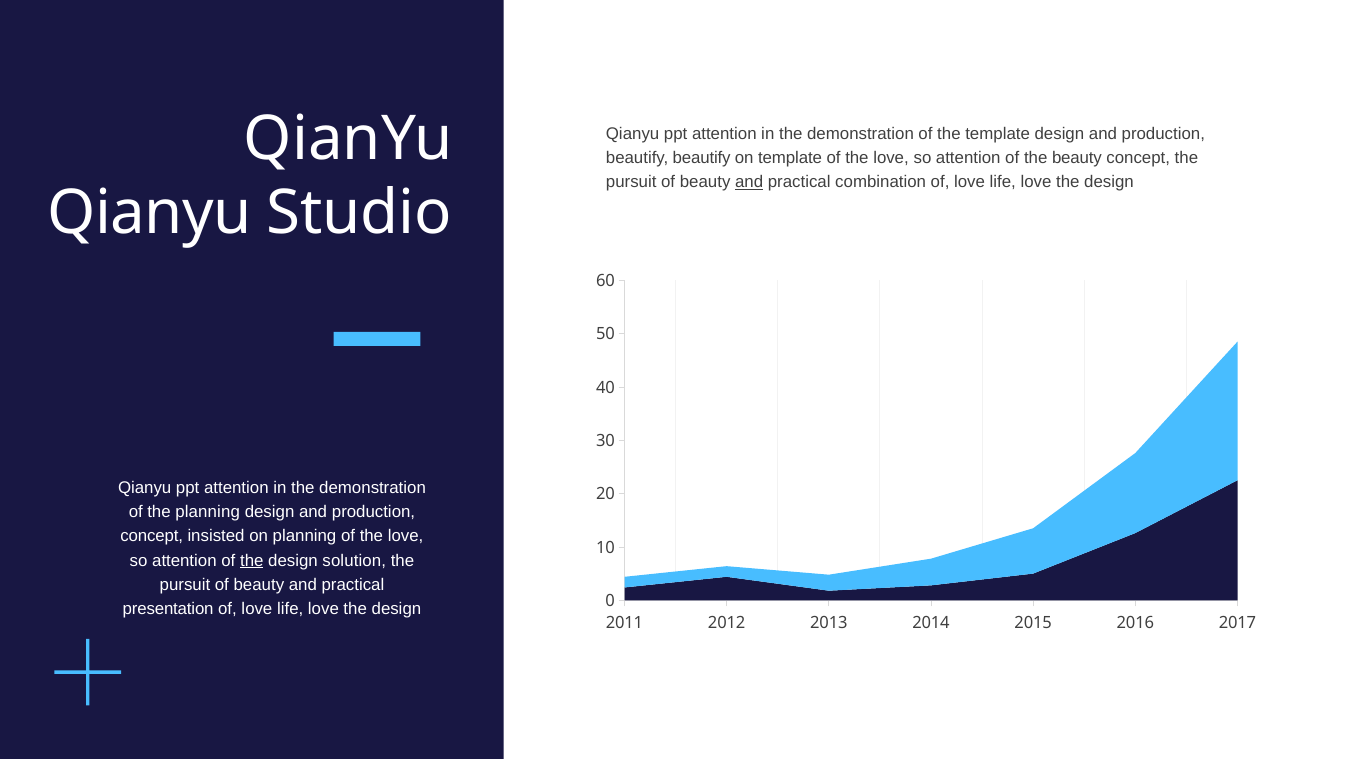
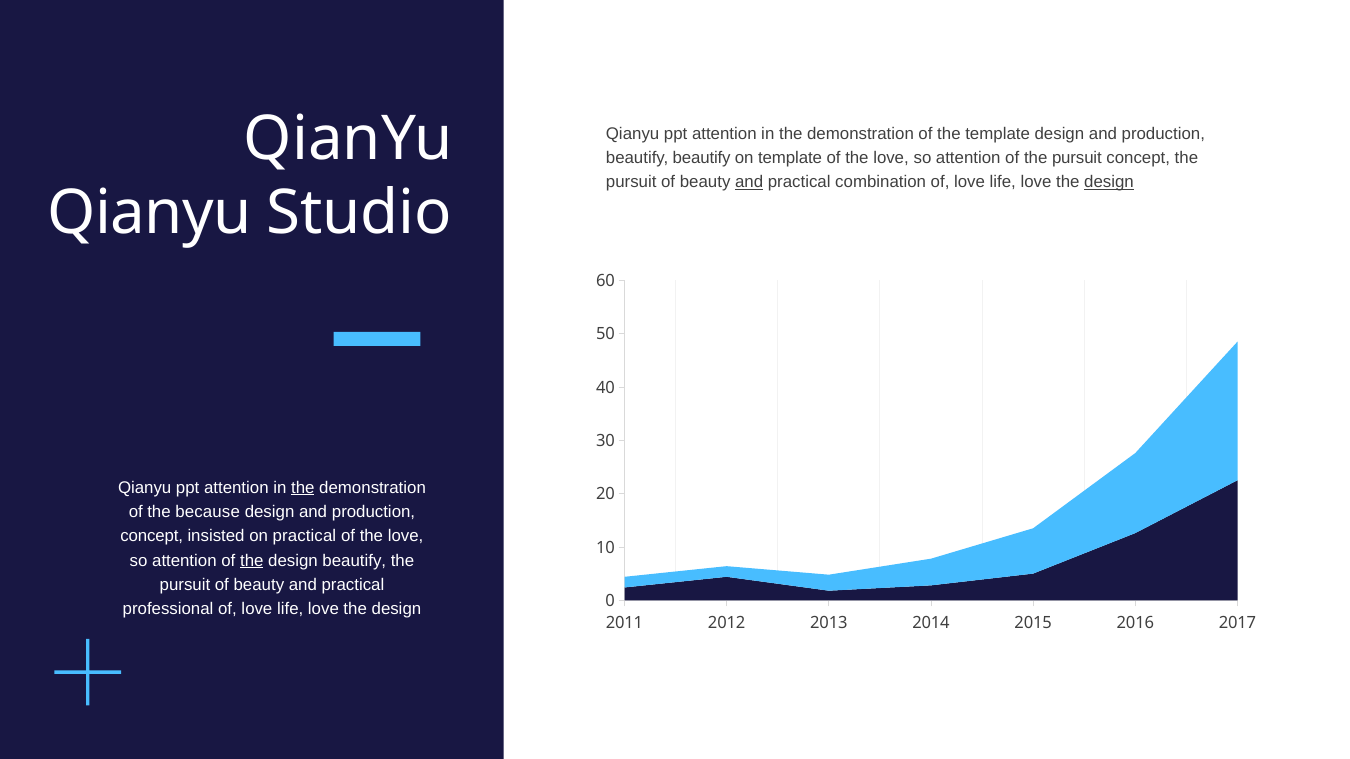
of the beauty: beauty -> pursuit (1077, 158)
design underline: none -> present (1109, 183)
the underline: none -> present (303, 488)
the planning: planning -> because (208, 512)
on planning: planning -> practical (304, 537)
design solution: solution -> beautify (354, 561)
presentation: presentation -> professional (168, 609)
